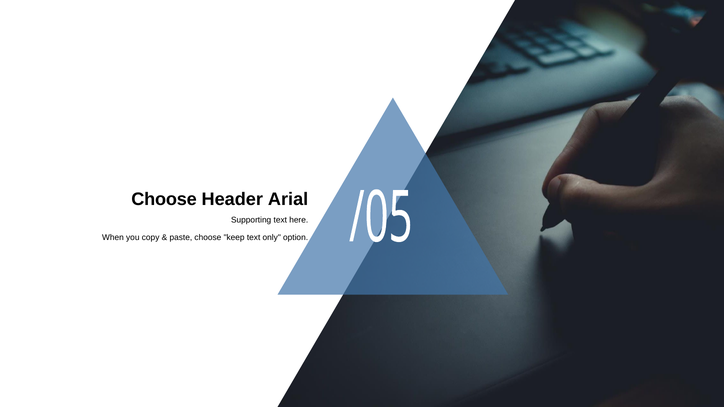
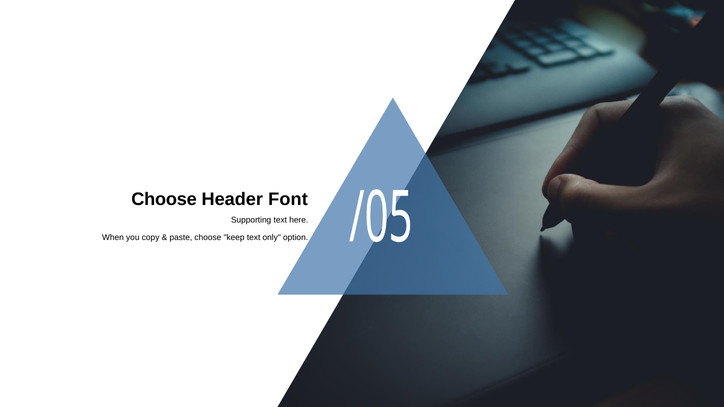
Arial: Arial -> Font (288, 200)
